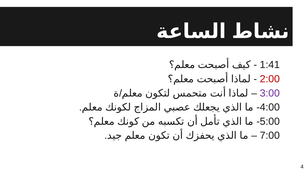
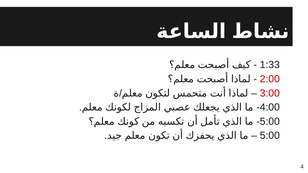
1:41: 1:41 -> 1:33 (270, 65)
3:00 colour: purple -> red (270, 93)
7:00: 7:00 -> 5:00 (270, 136)
